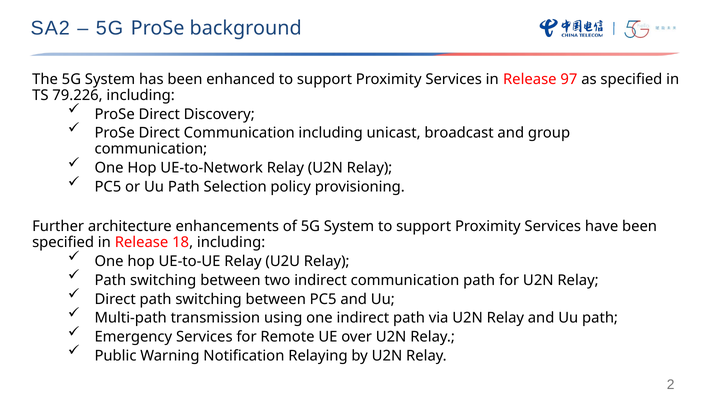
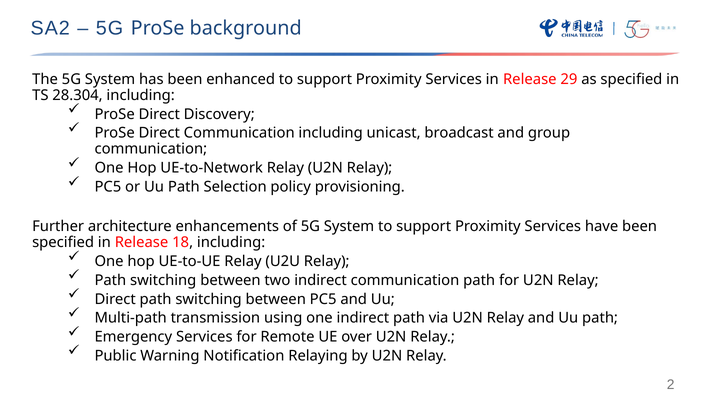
97: 97 -> 29 (569, 79)
79.226: 79.226 -> 28.304 (78, 95)
